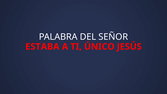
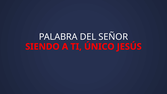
ESTABA: ESTABA -> SIENDO (42, 47)
